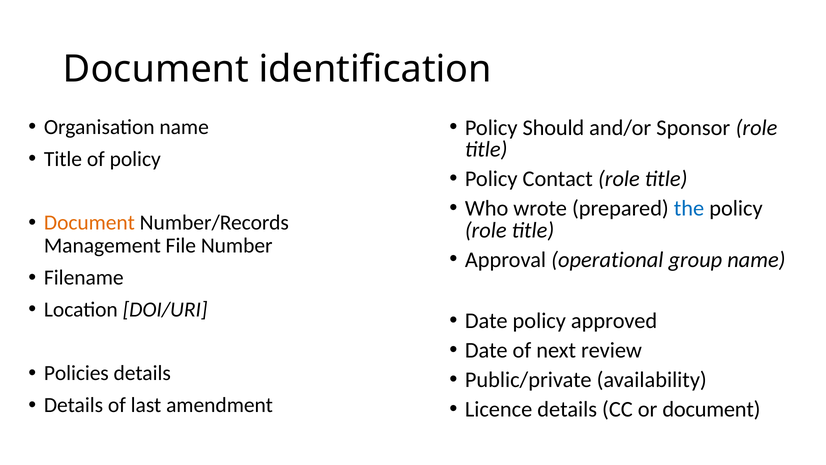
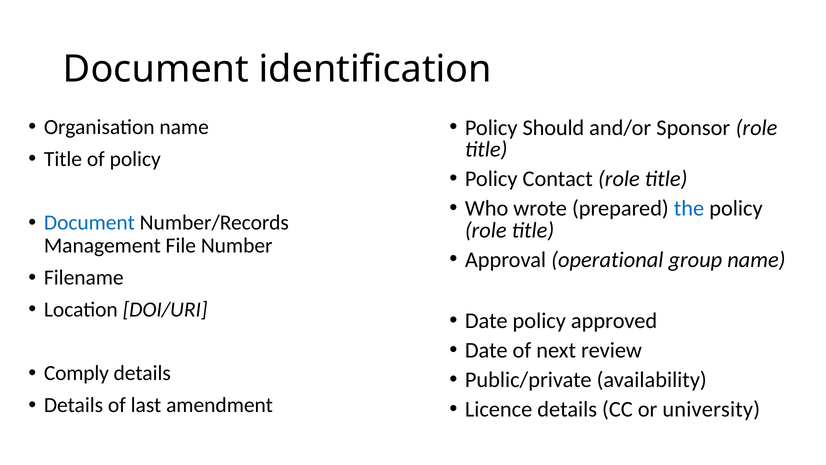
Document colour: orange -> blue (89, 222)
Policies: Policies -> Comply (76, 373)
or document: document -> university (711, 409)
